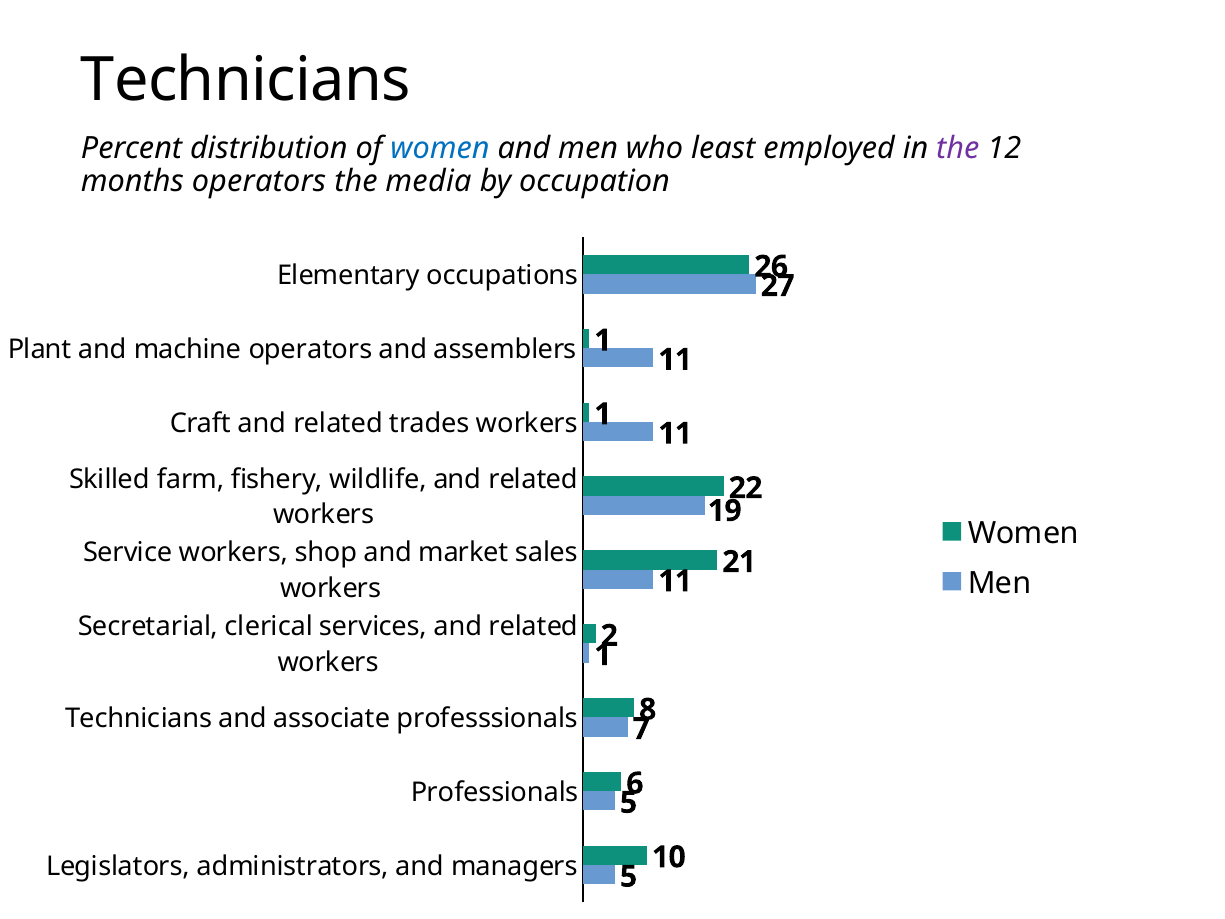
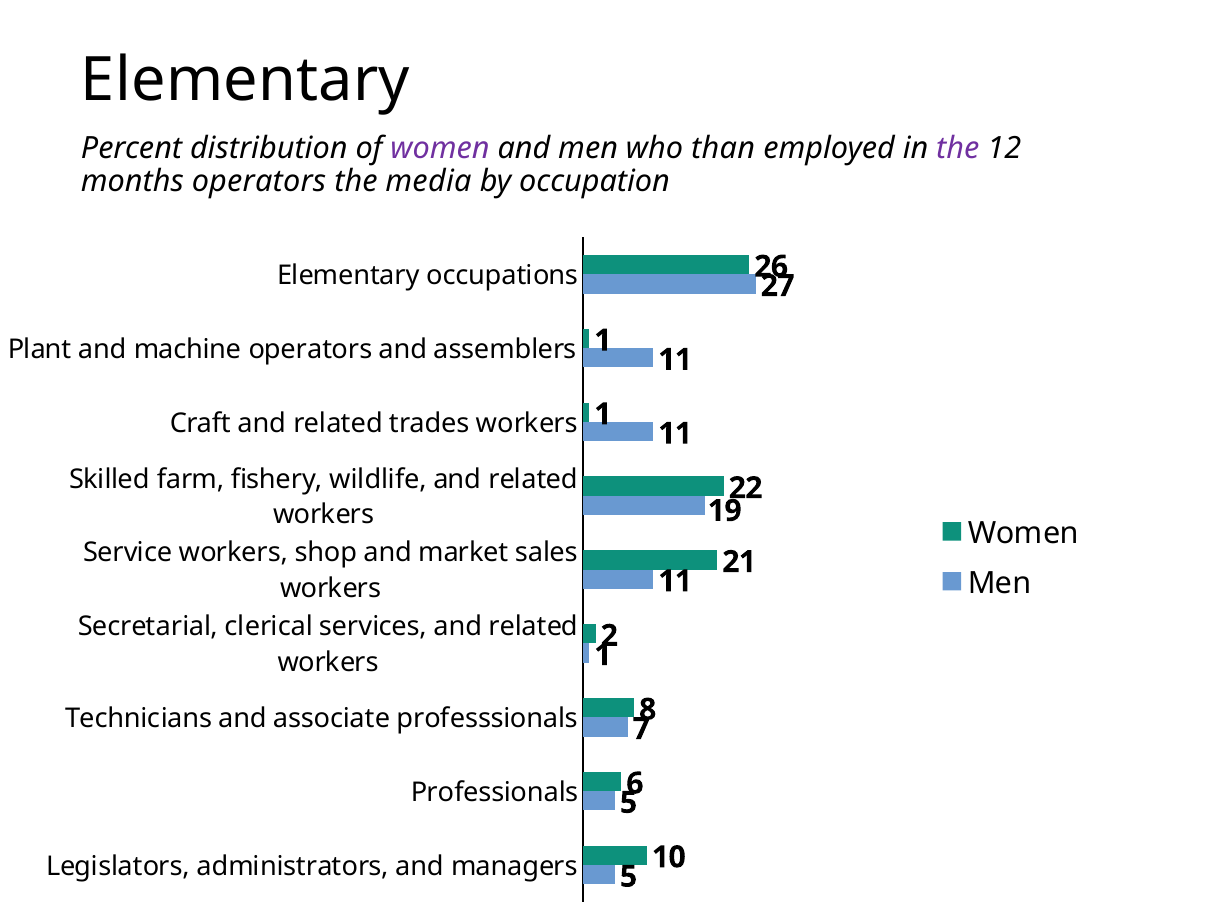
Technicians: Technicians -> Elementary (245, 80)
women colour: blue -> purple (440, 148)
least: least -> than (723, 148)
